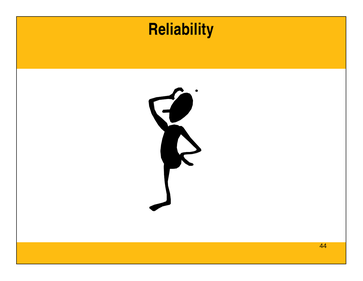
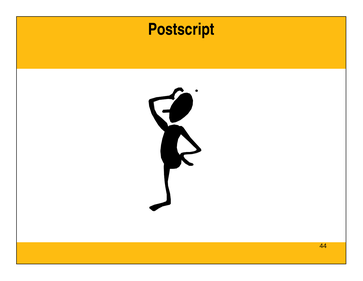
Reliability: Reliability -> Postscript (181, 29)
